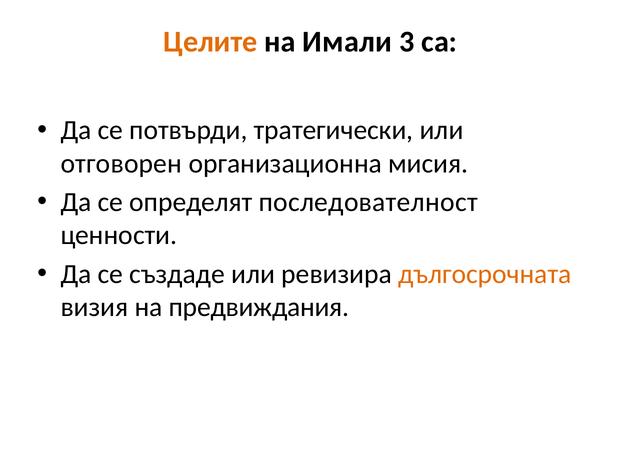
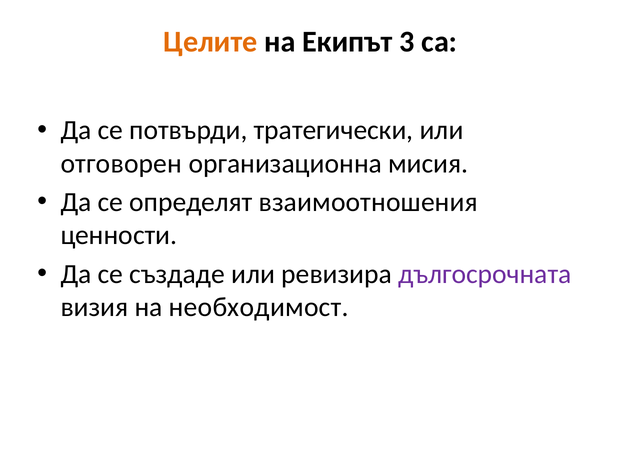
Имали: Имали -> Екипът (347, 42)
последователност: последователност -> взаимоотношения (368, 202)
дългосрочната colour: orange -> purple (485, 274)
предвиждания: предвиждания -> необходимост (259, 307)
